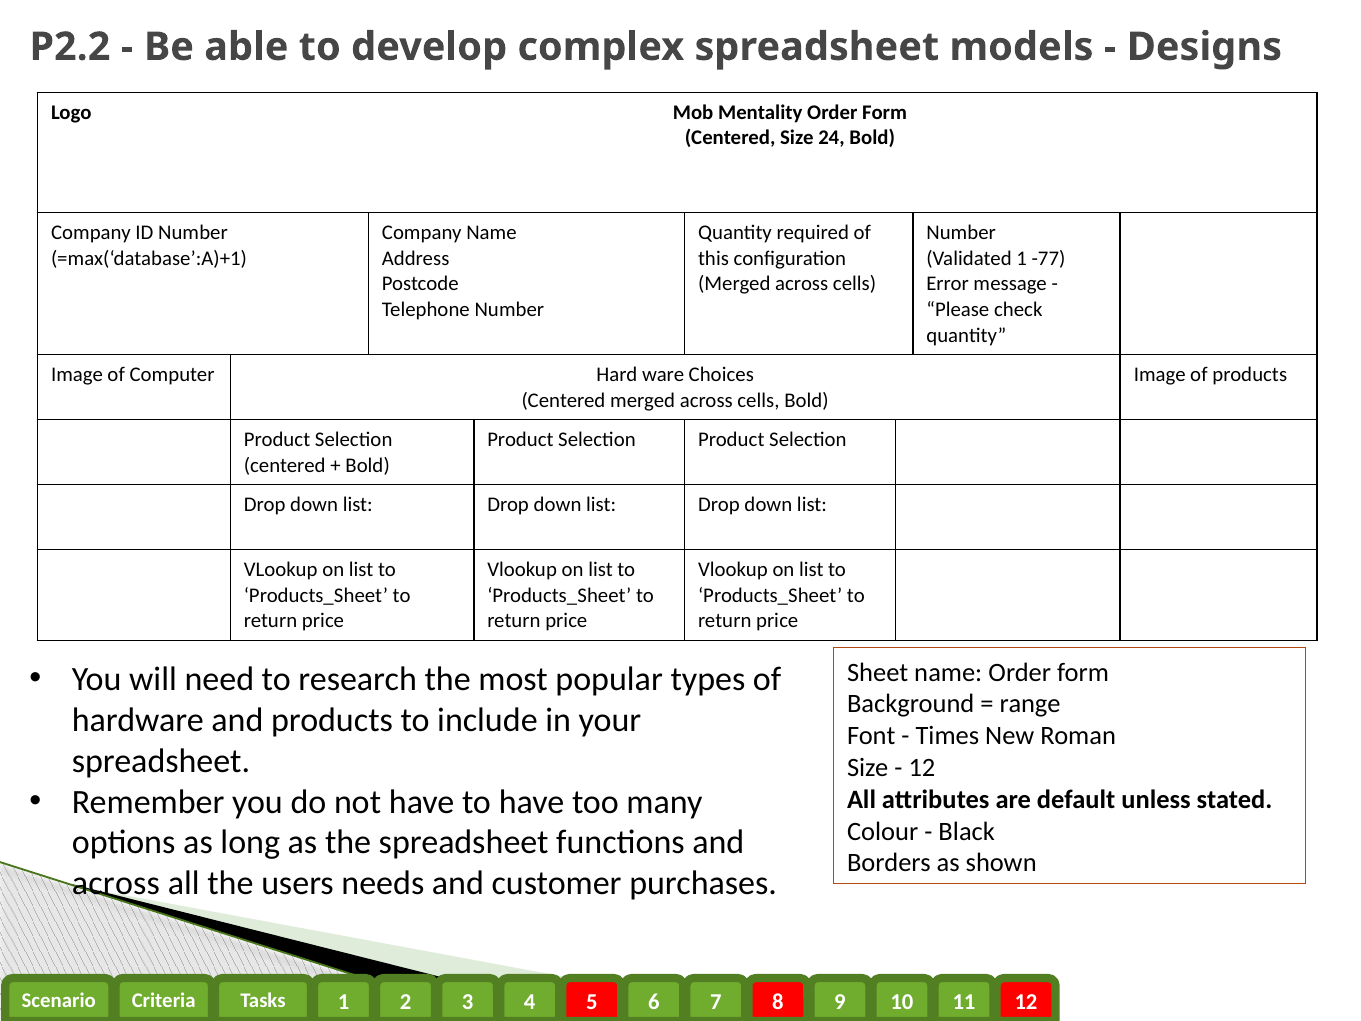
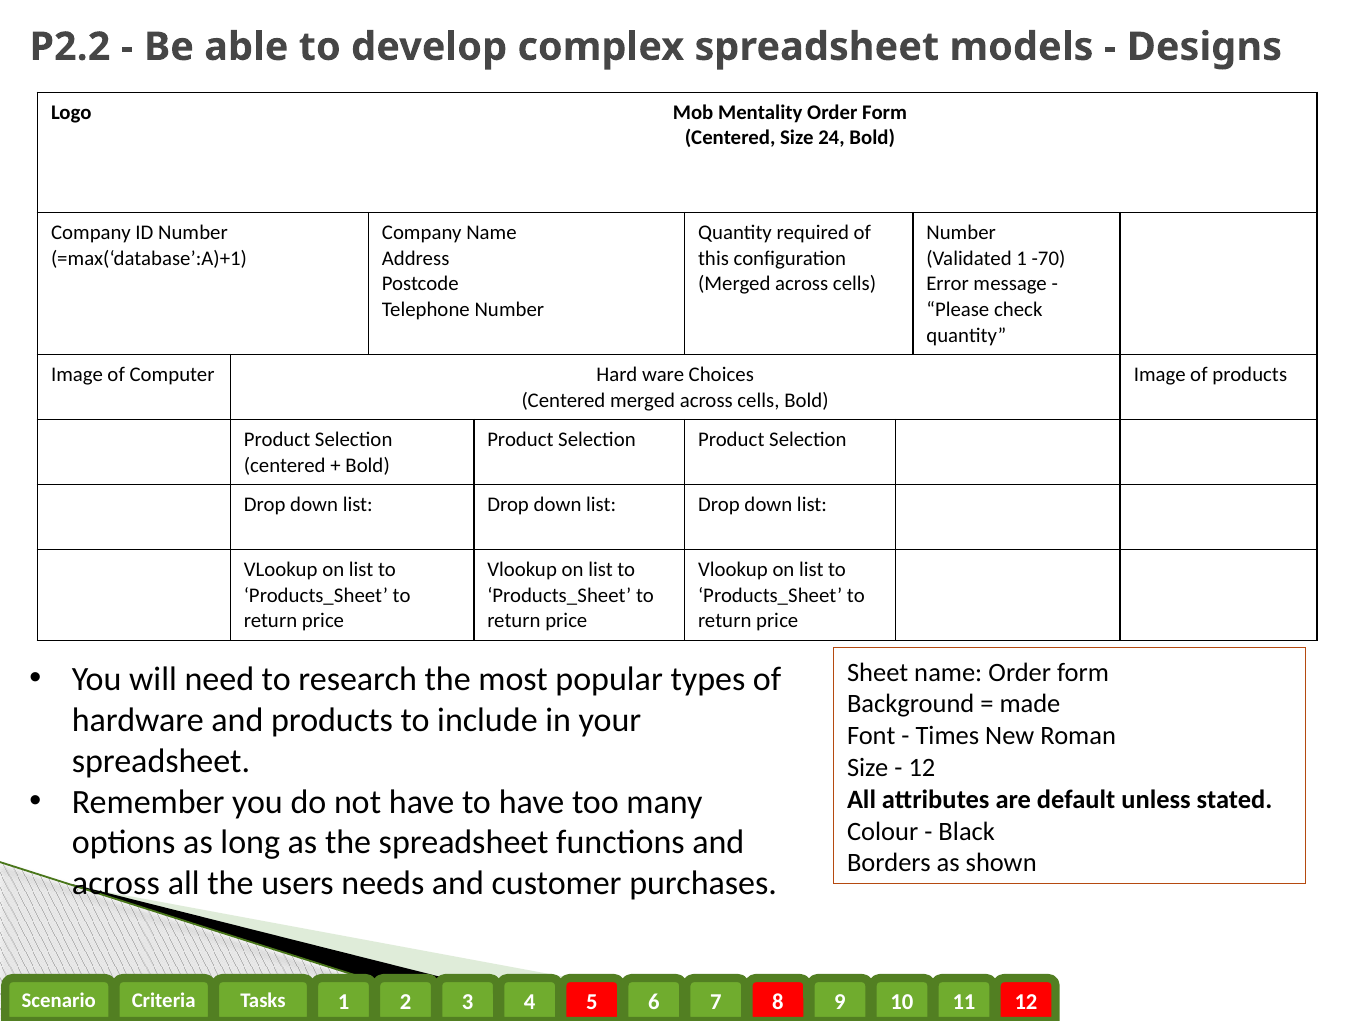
-77: -77 -> -70 (1048, 258)
range: range -> made (1030, 704)
